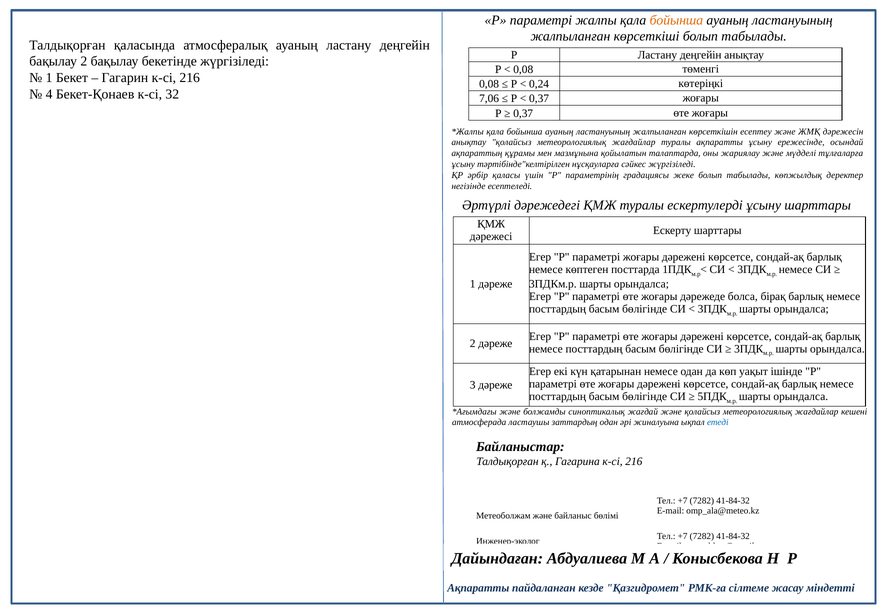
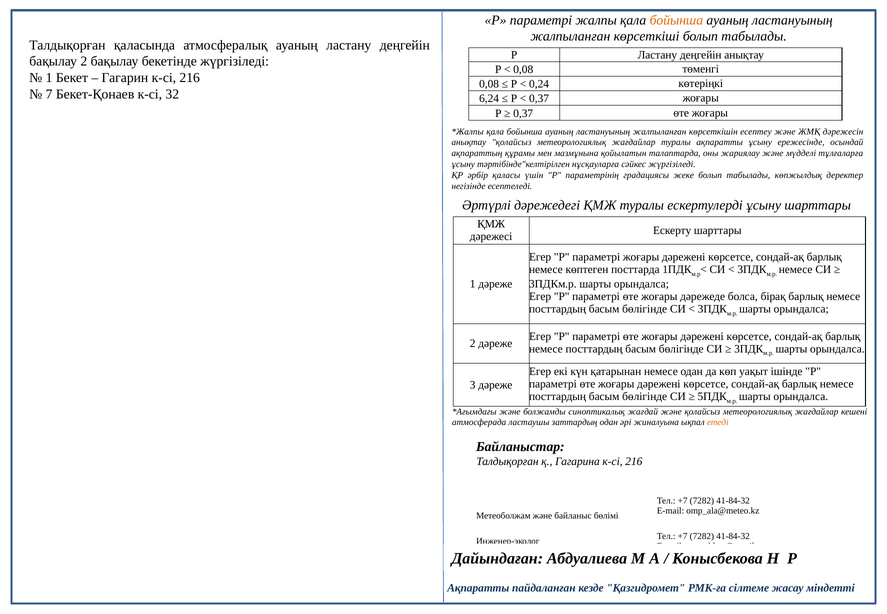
4: 4 -> 7 (49, 94)
7,06: 7,06 -> 6,24 (489, 99)
етеді colour: blue -> orange (718, 423)
